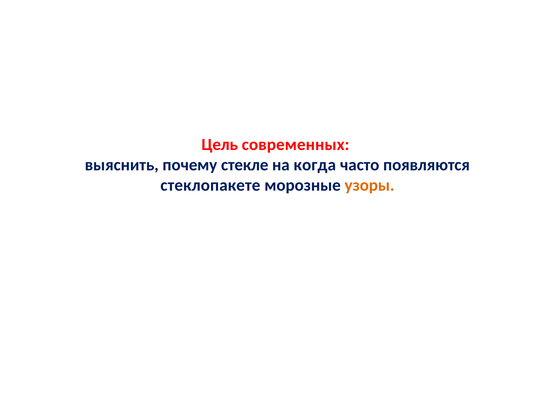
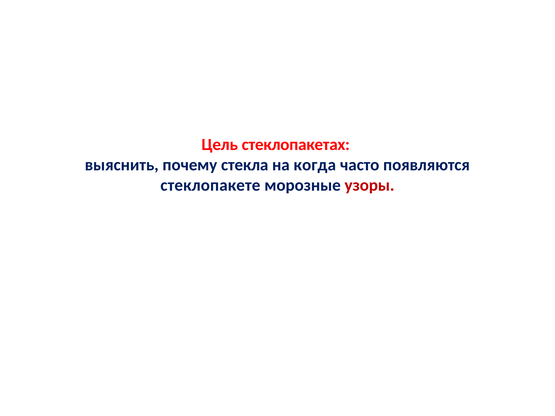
современных: современных -> стеклопакетах (296, 145)
стекле: стекле -> стекла (245, 165)
узоры colour: orange -> red (370, 185)
